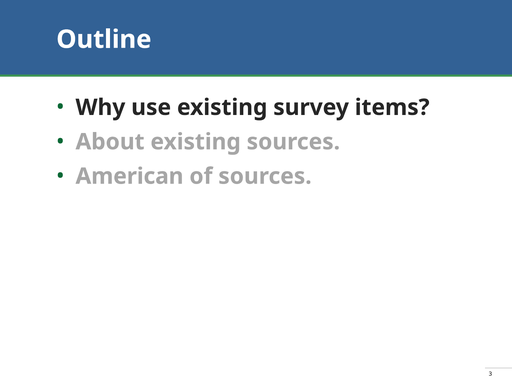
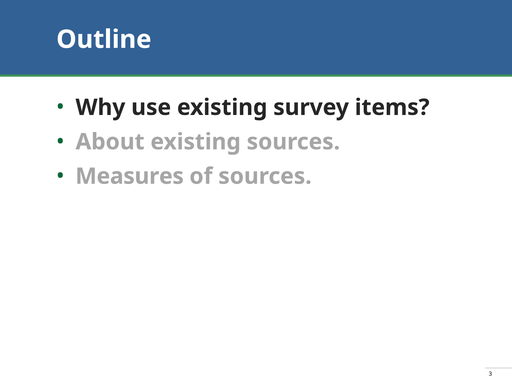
American: American -> Measures (130, 176)
